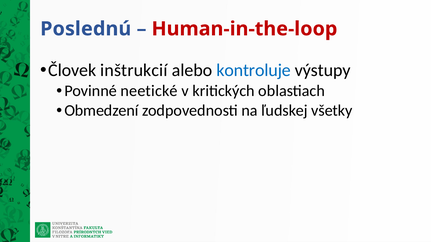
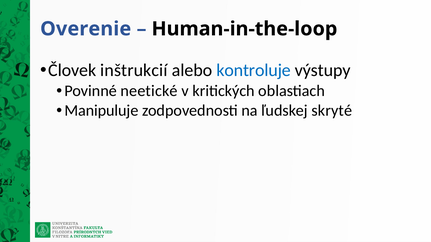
Poslednú: Poslednú -> Overenie (86, 29)
Human-in-the-loop colour: red -> black (244, 29)
Obmedzení: Obmedzení -> Manipuluje (101, 111)
všetky: všetky -> skryté (332, 111)
